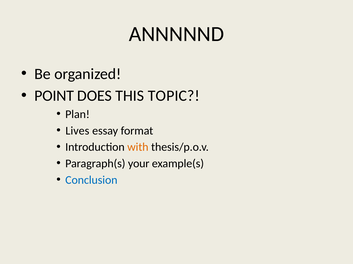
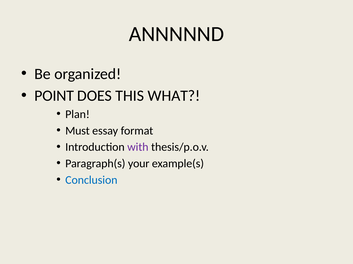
TOPIC: TOPIC -> WHAT (174, 96)
Lives: Lives -> Must (77, 131)
with colour: orange -> purple (138, 148)
